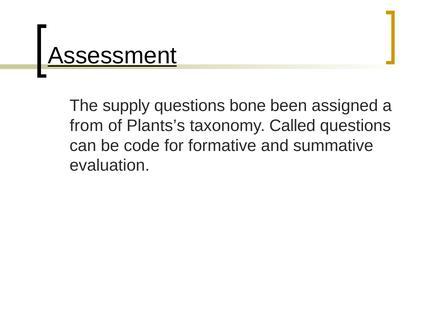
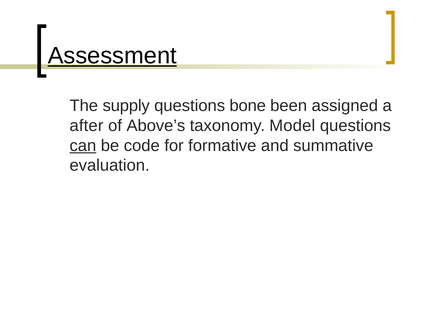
from: from -> after (86, 126)
Plants’s: Plants’s -> Above’s (156, 126)
Called: Called -> Model (292, 126)
can underline: none -> present (83, 146)
